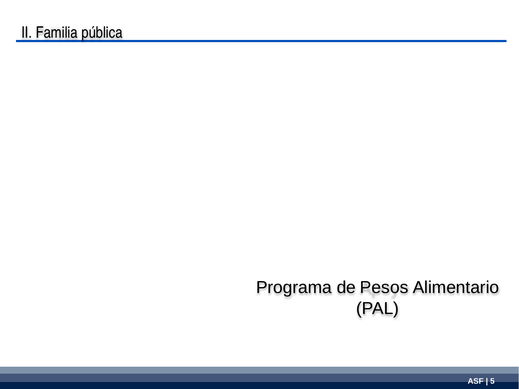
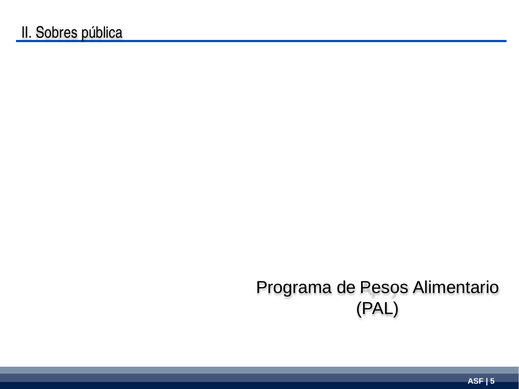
Familia: Familia -> Sobres (57, 33)
